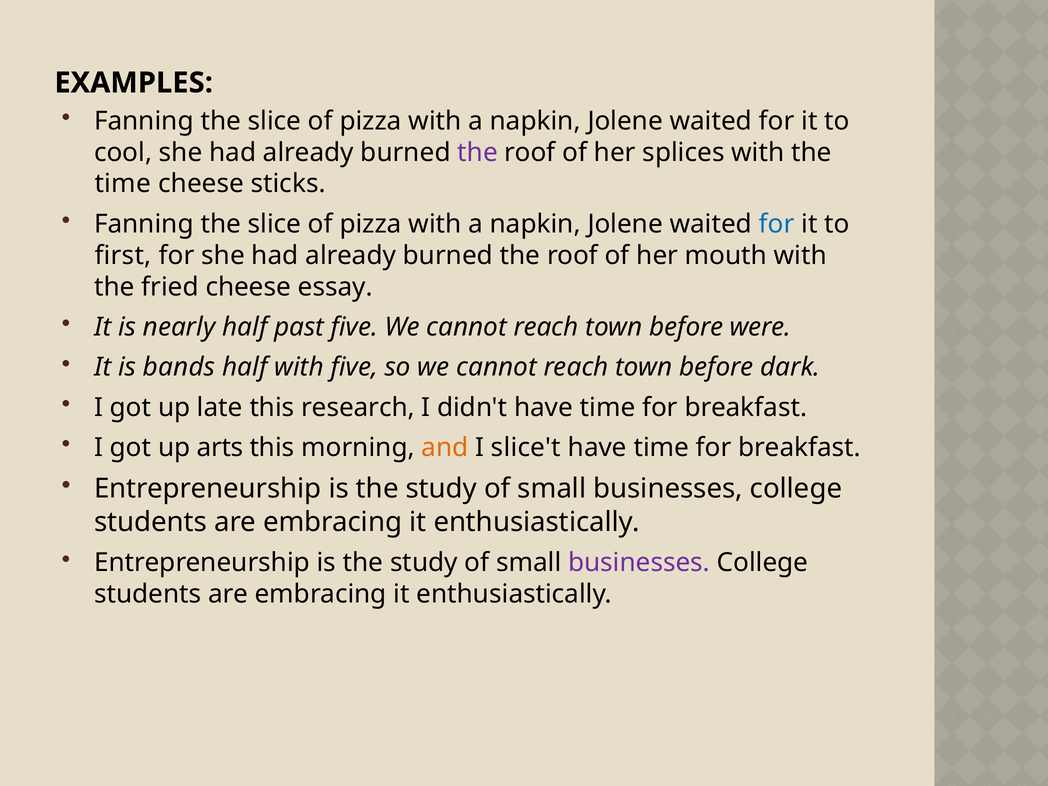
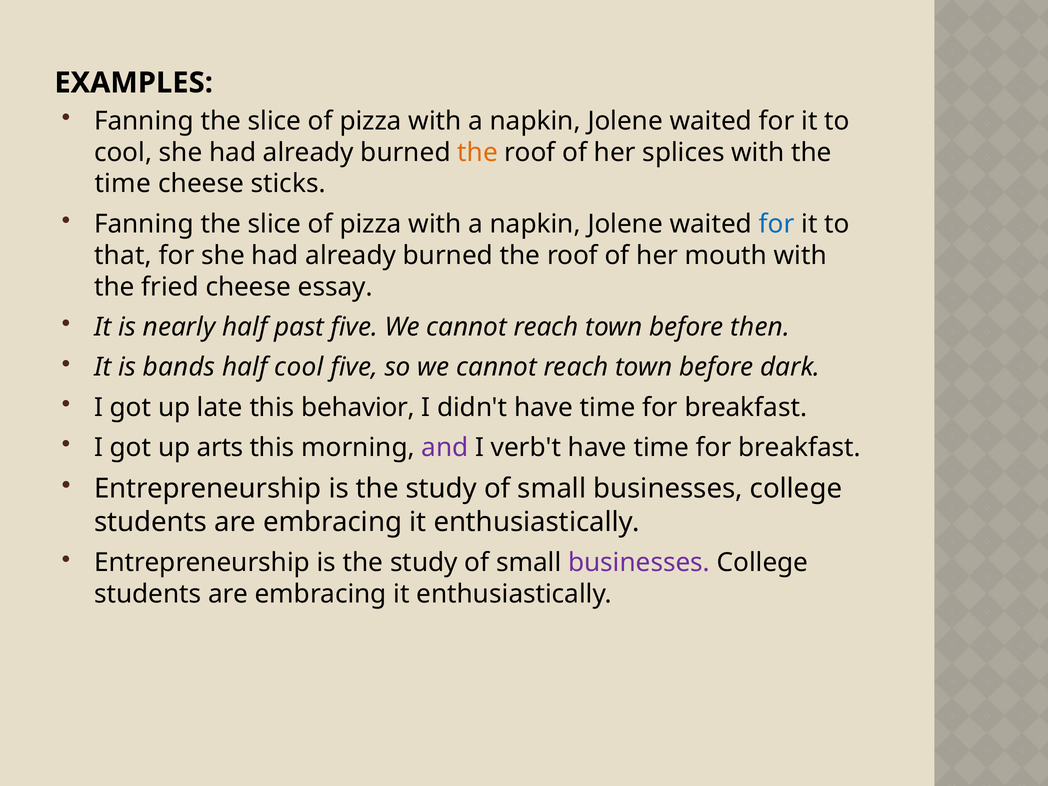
the colour: purple -> orange (478, 152)
first: first -> that (123, 255)
were: were -> then (760, 327)
half with: with -> cool (299, 367)
research: research -> behavior (358, 407)
and colour: orange -> purple (445, 448)
slice't: slice't -> verb't (526, 448)
